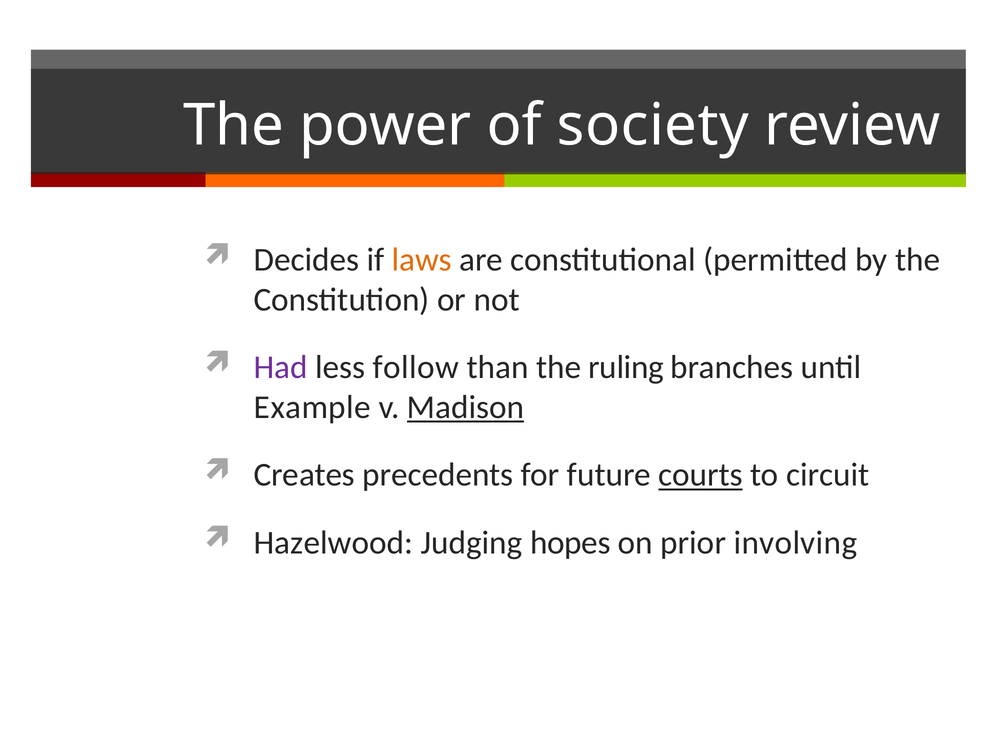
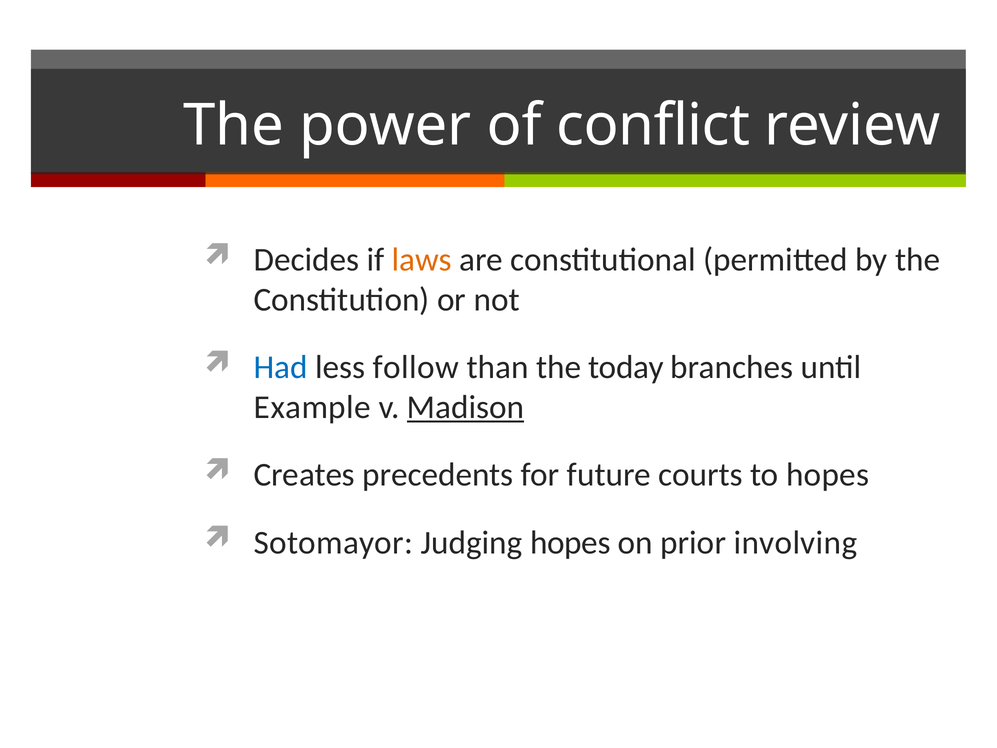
society: society -> conflict (653, 126)
Had colour: purple -> blue (281, 367)
ruling: ruling -> today (626, 367)
courts underline: present -> none (701, 475)
to circuit: circuit -> hopes (828, 475)
Hazelwood: Hazelwood -> Sotomayor (333, 542)
